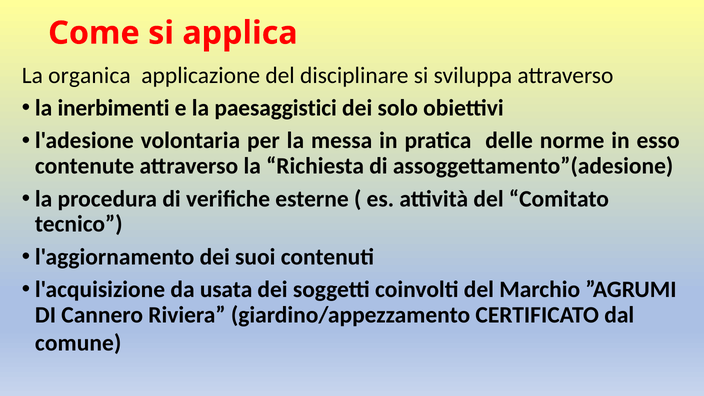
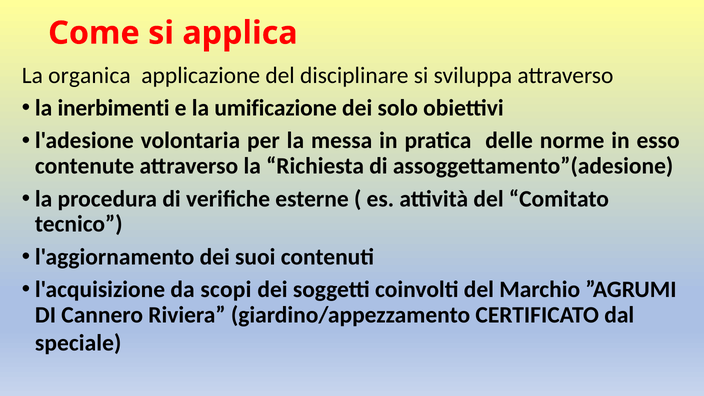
paesaggistici: paesaggistici -> umificazione (276, 108)
usata: usata -> scopi (226, 290)
comune: comune -> speciale (78, 343)
